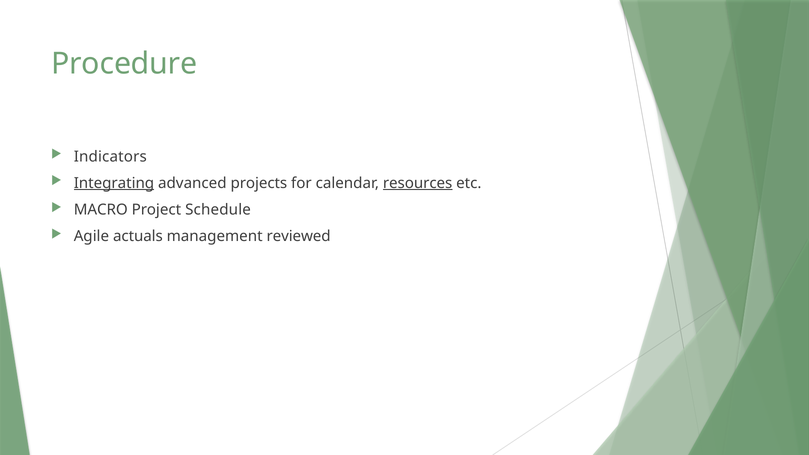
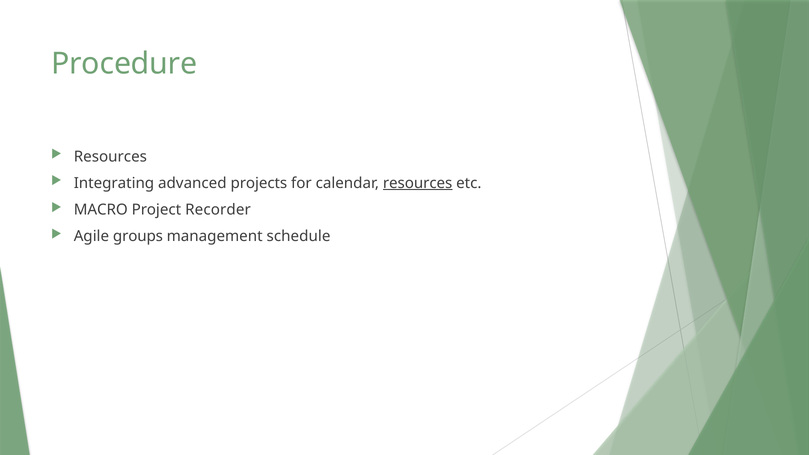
Indicators: Indicators -> Resources (110, 157)
Integrating underline: present -> none (114, 183)
Schedule: Schedule -> Recorder (218, 210)
actuals: actuals -> groups (138, 236)
reviewed: reviewed -> schedule (299, 236)
